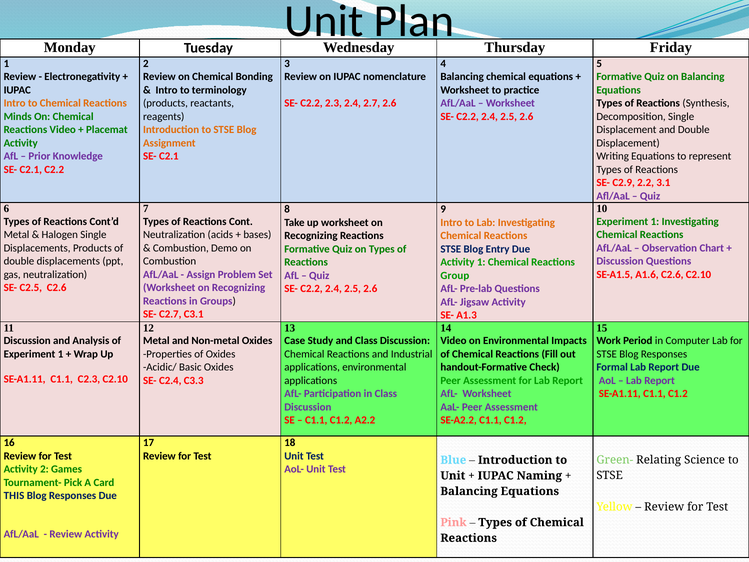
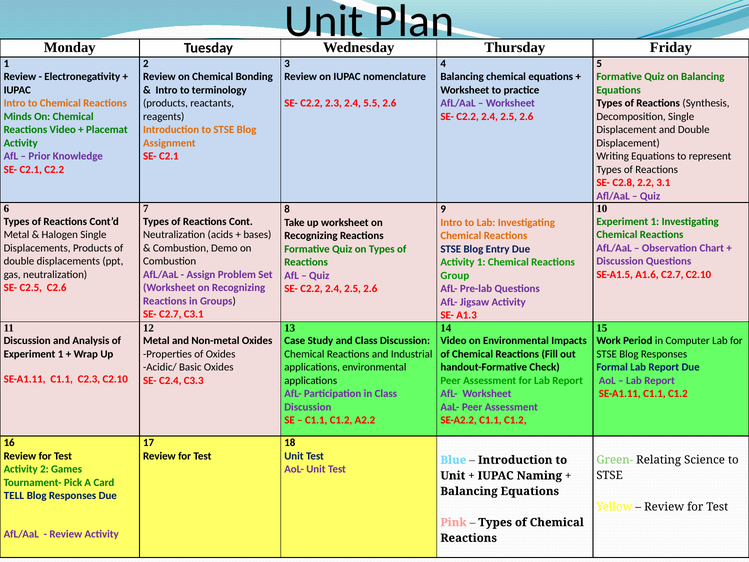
2.7: 2.7 -> 5.5 (372, 103)
C2.9: C2.9 -> C2.8 (624, 183)
A1.6 C2.6: C2.6 -> C2.7 (672, 274)
THIS: THIS -> TELL (14, 495)
